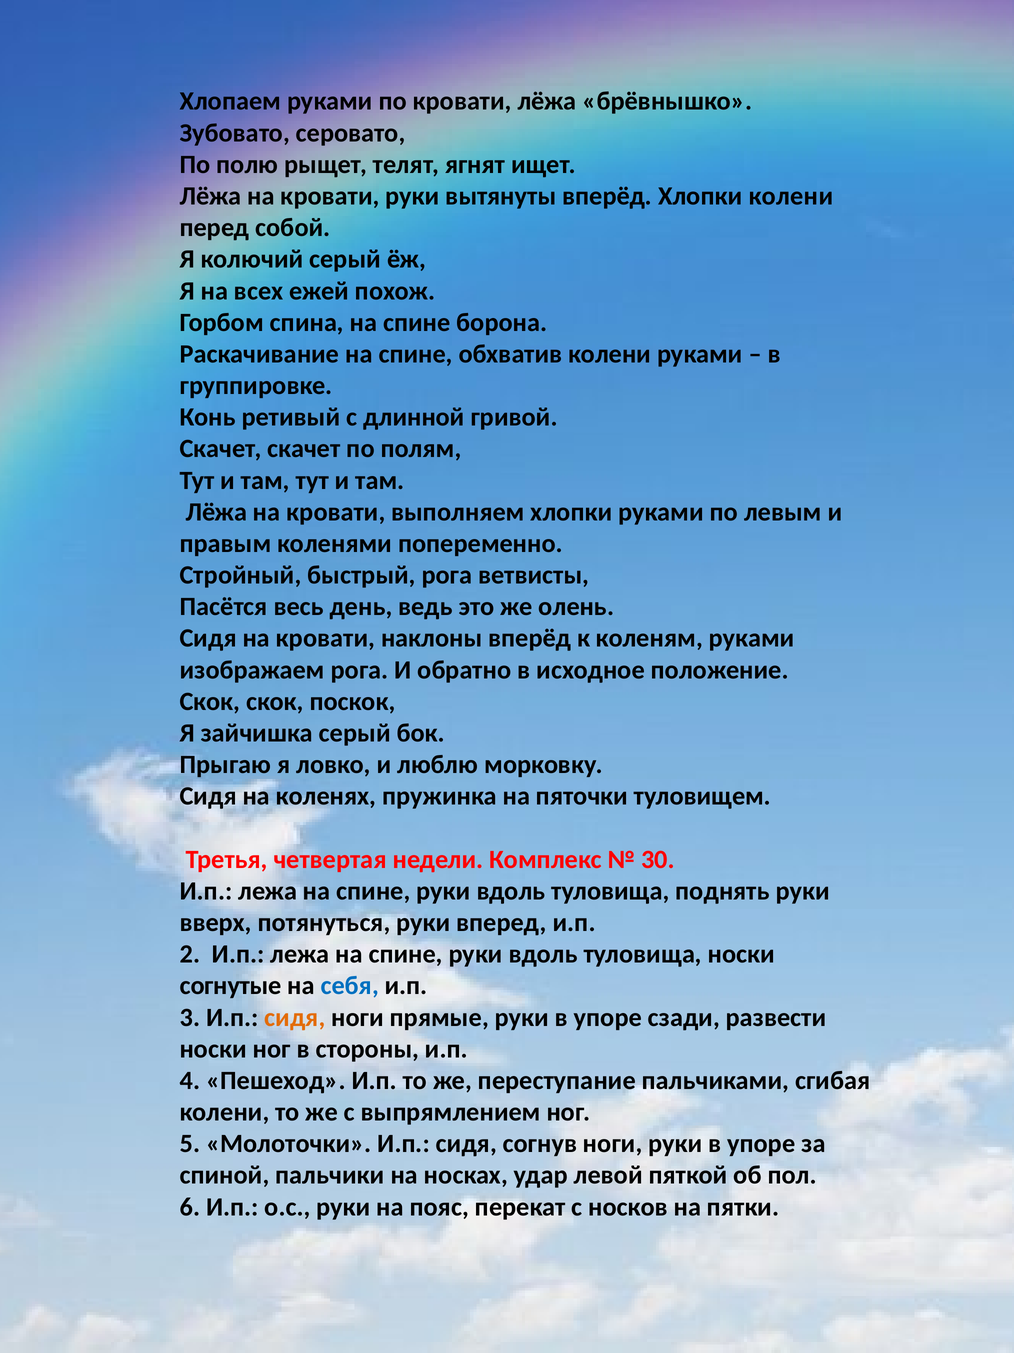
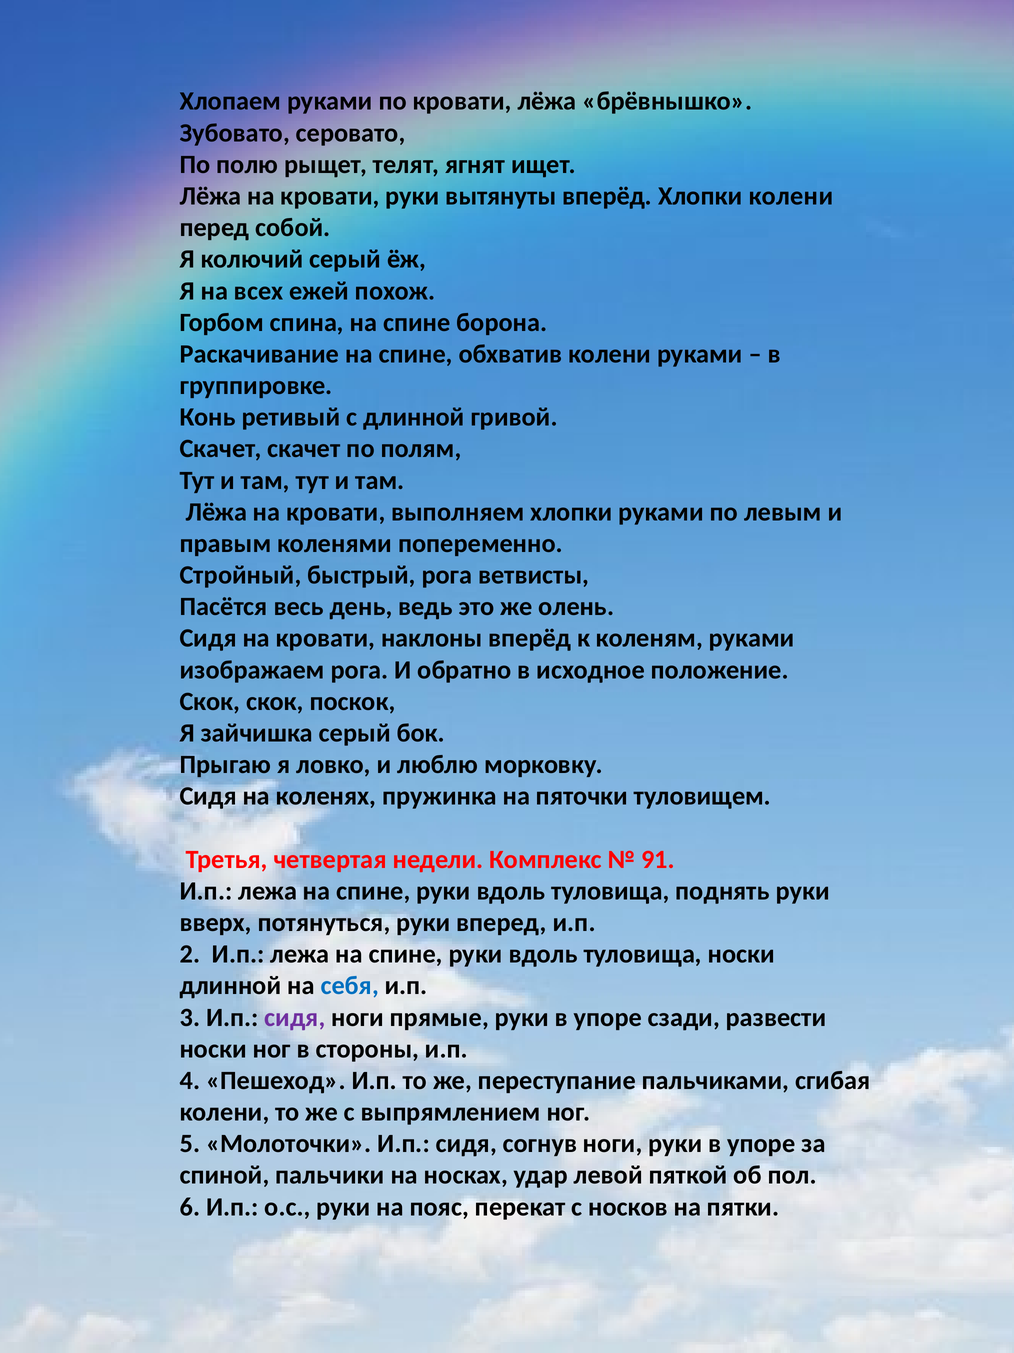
30: 30 -> 91 (658, 859)
согнутые: согнутые -> длинной (230, 985)
сидя colour: orange -> purple (295, 1017)
